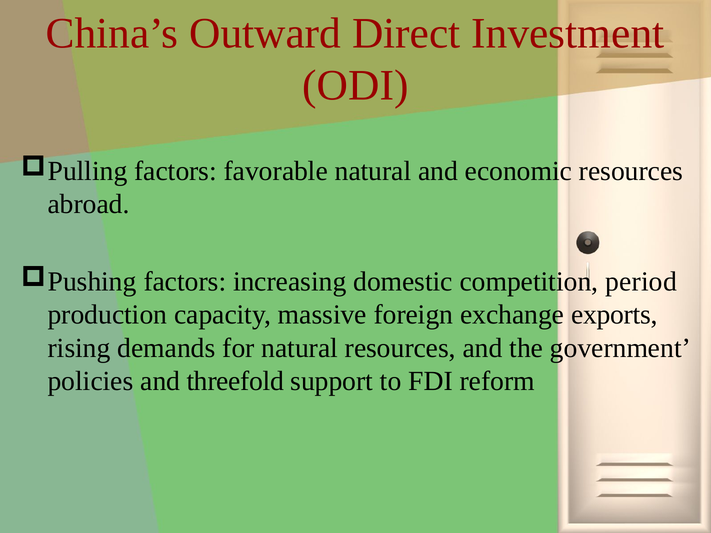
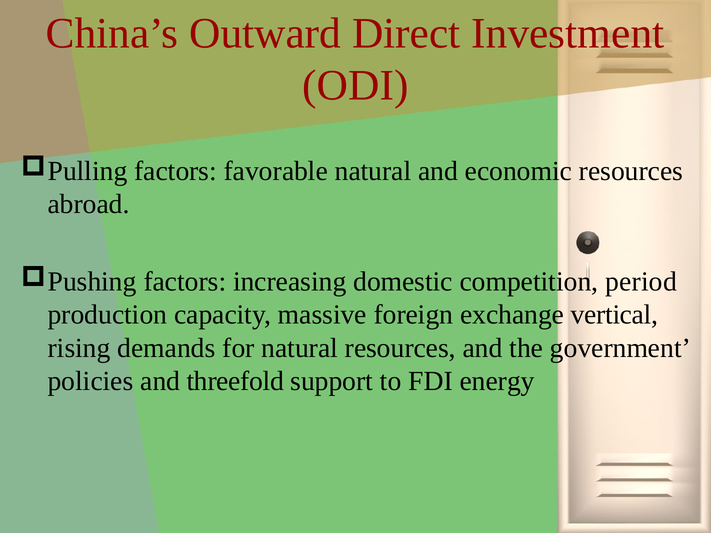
exports: exports -> vertical (614, 315)
reform: reform -> energy (497, 381)
